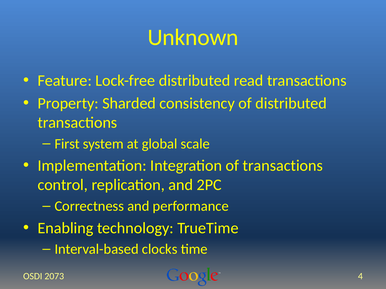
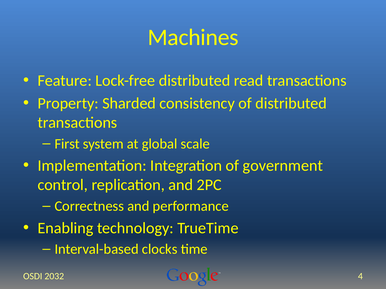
Unknown: Unknown -> Machines (193, 37)
of transactions: transactions -> government (283, 166)
2073: 2073 -> 2032 (54, 277)
